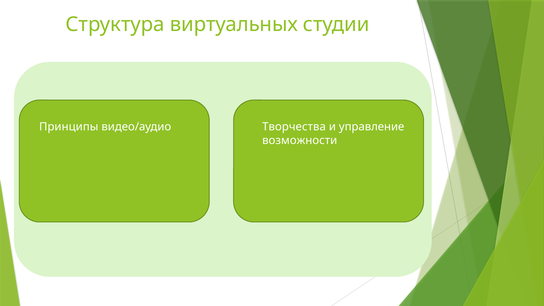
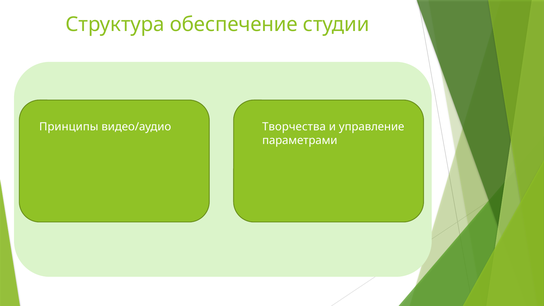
виртуальных: виртуальных -> обеспечение (234, 24)
возможности: возможности -> параметрами (300, 140)
